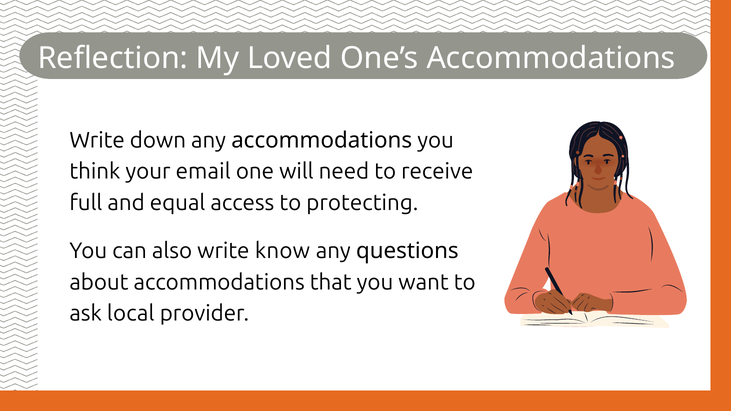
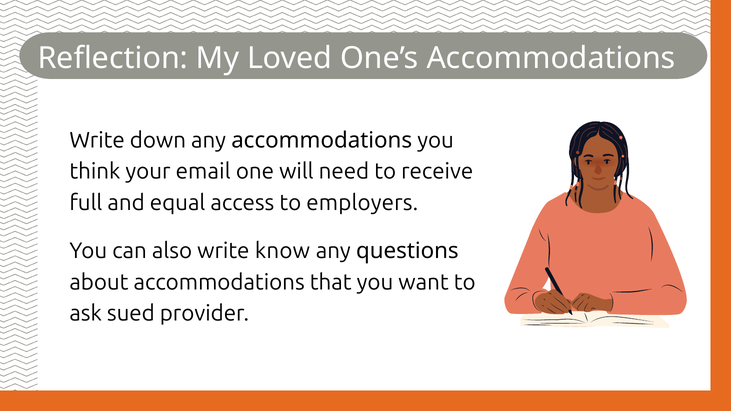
protecting: protecting -> employers (362, 203)
local: local -> sued (131, 314)
